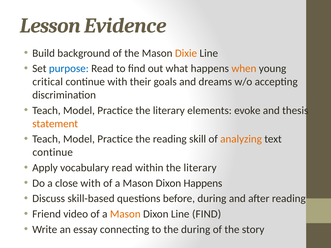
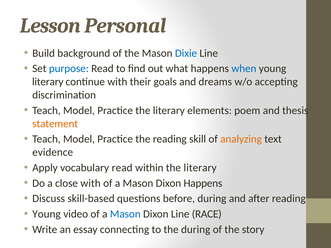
Evidence: Evidence -> Personal (125, 26)
Dixie colour: orange -> blue (186, 53)
when colour: orange -> blue (244, 69)
critical: critical -> literary (48, 82)
evoke: evoke -> poem (247, 111)
continue: continue -> evidence (53, 152)
Friend: Friend -> Young (47, 214)
Mason colour: orange -> blue (125, 214)
Line FIND: FIND -> RACE (207, 214)
